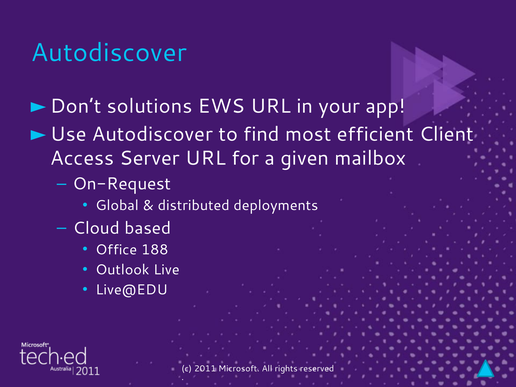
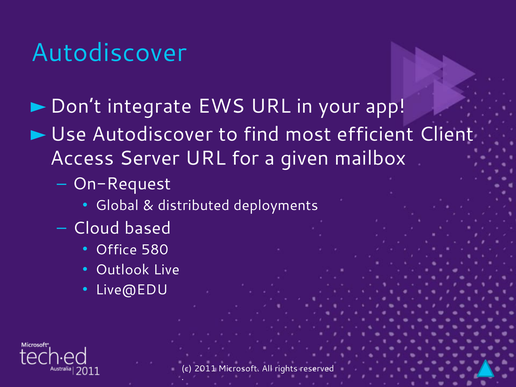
solutions: solutions -> integrate (149, 106)
188: 188 -> 580 (155, 250)
